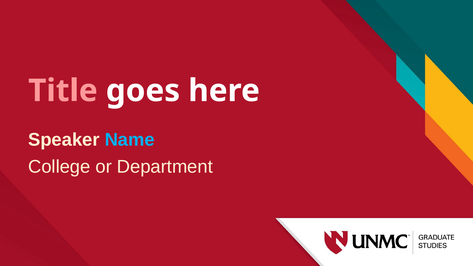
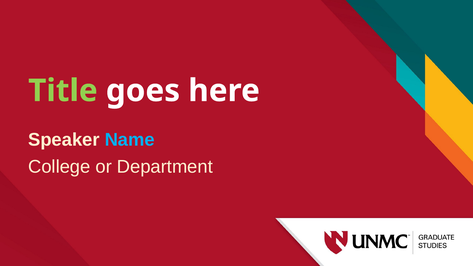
Title colour: pink -> light green (63, 91)
